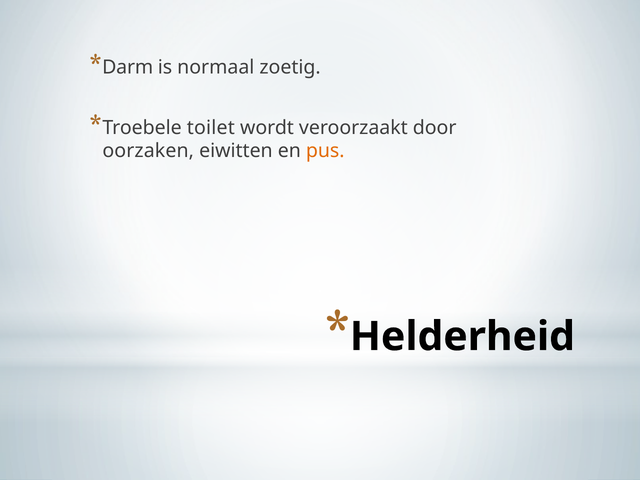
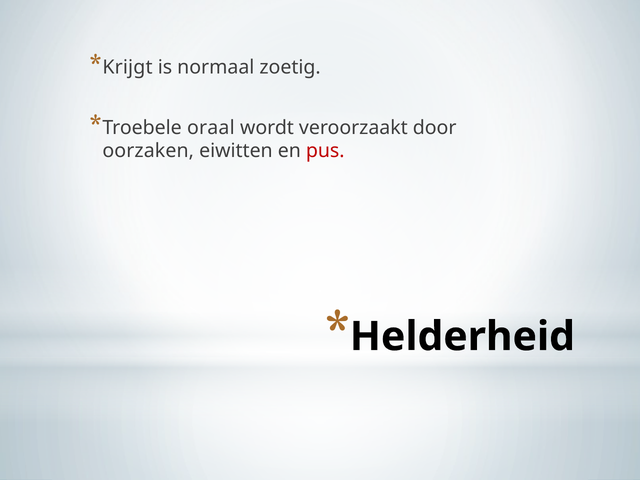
Darm: Darm -> Krijgt (127, 68)
toilet: toilet -> oraal (211, 128)
pus colour: orange -> red (325, 151)
